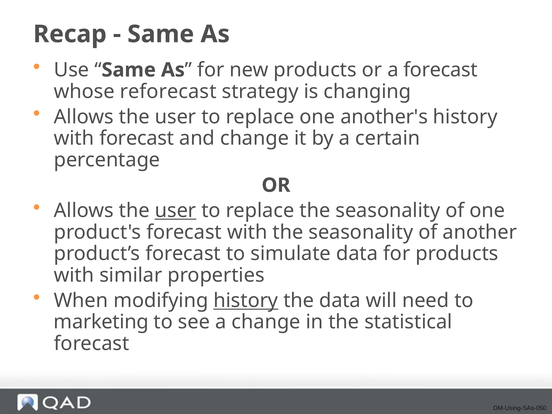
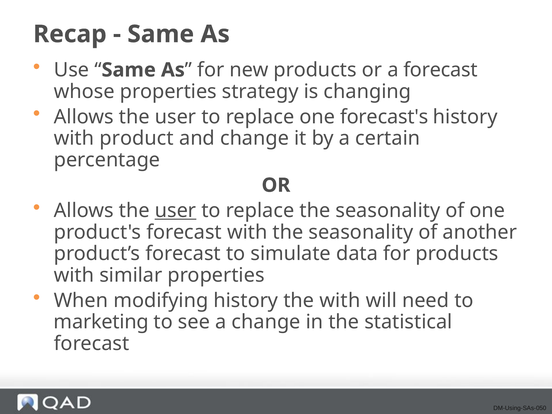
whose reforecast: reforecast -> properties (168, 91)
another's: another's -> forecast's (384, 117)
with forecast: forecast -> product (137, 138)
history underline: present -> none (246, 301)
the data: data -> with (340, 301)
